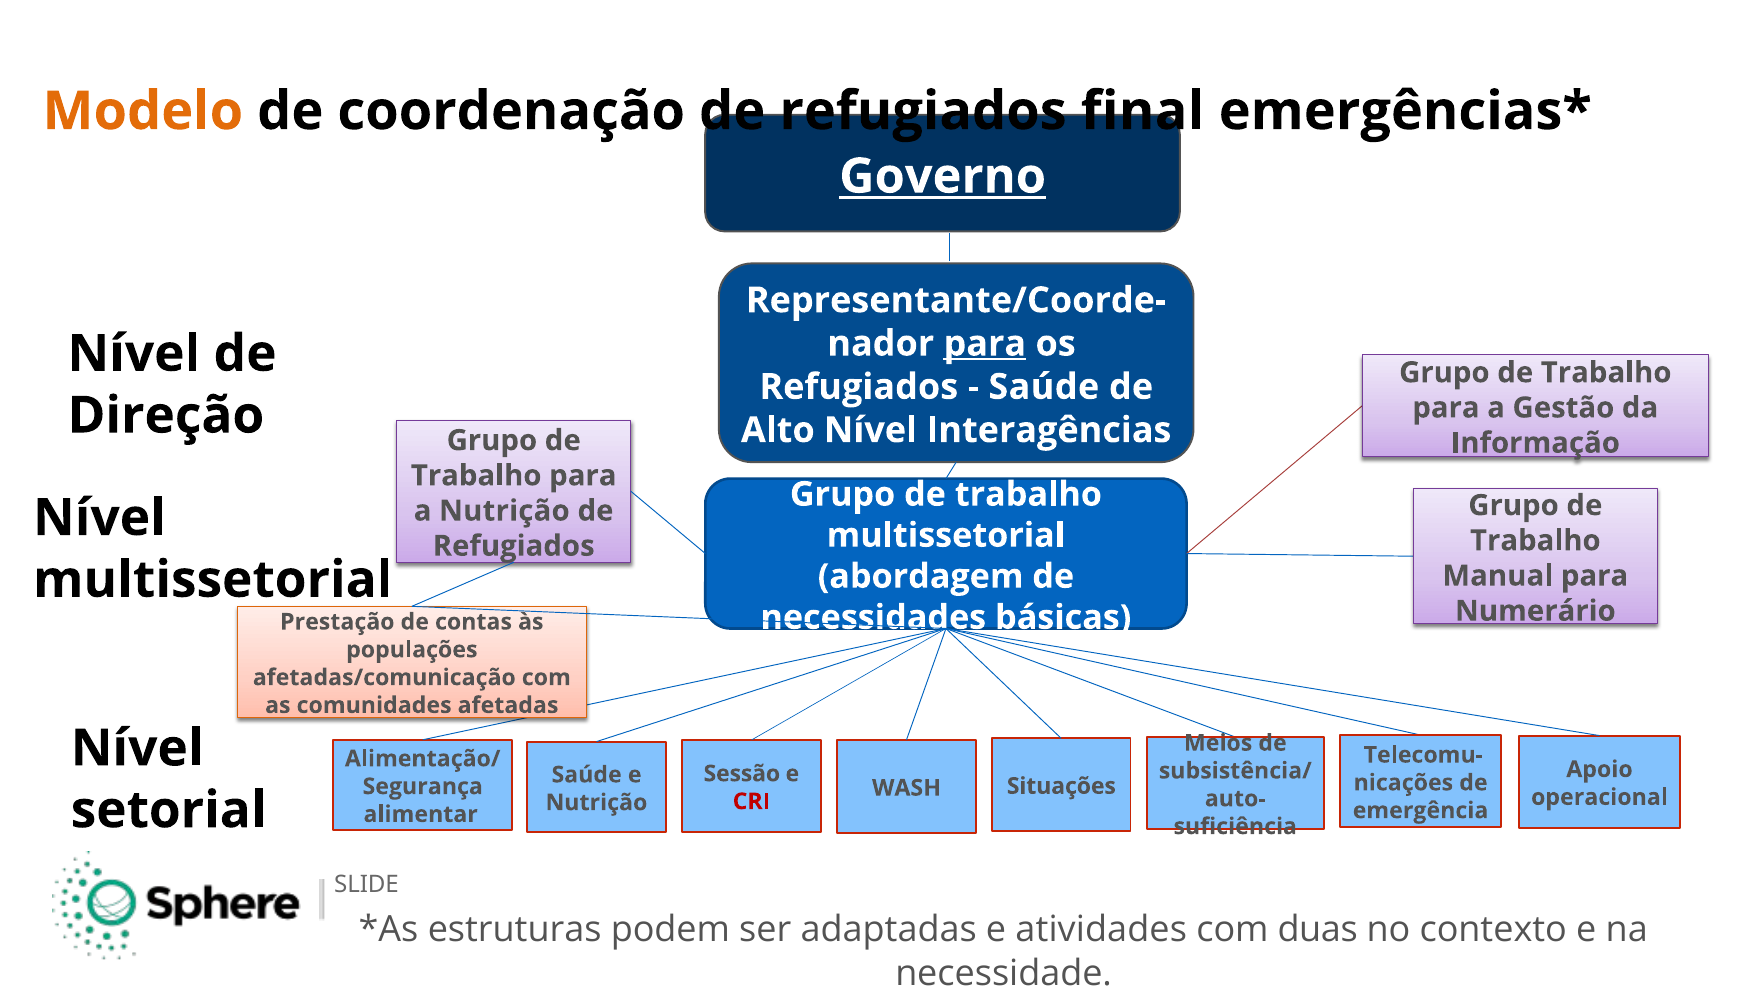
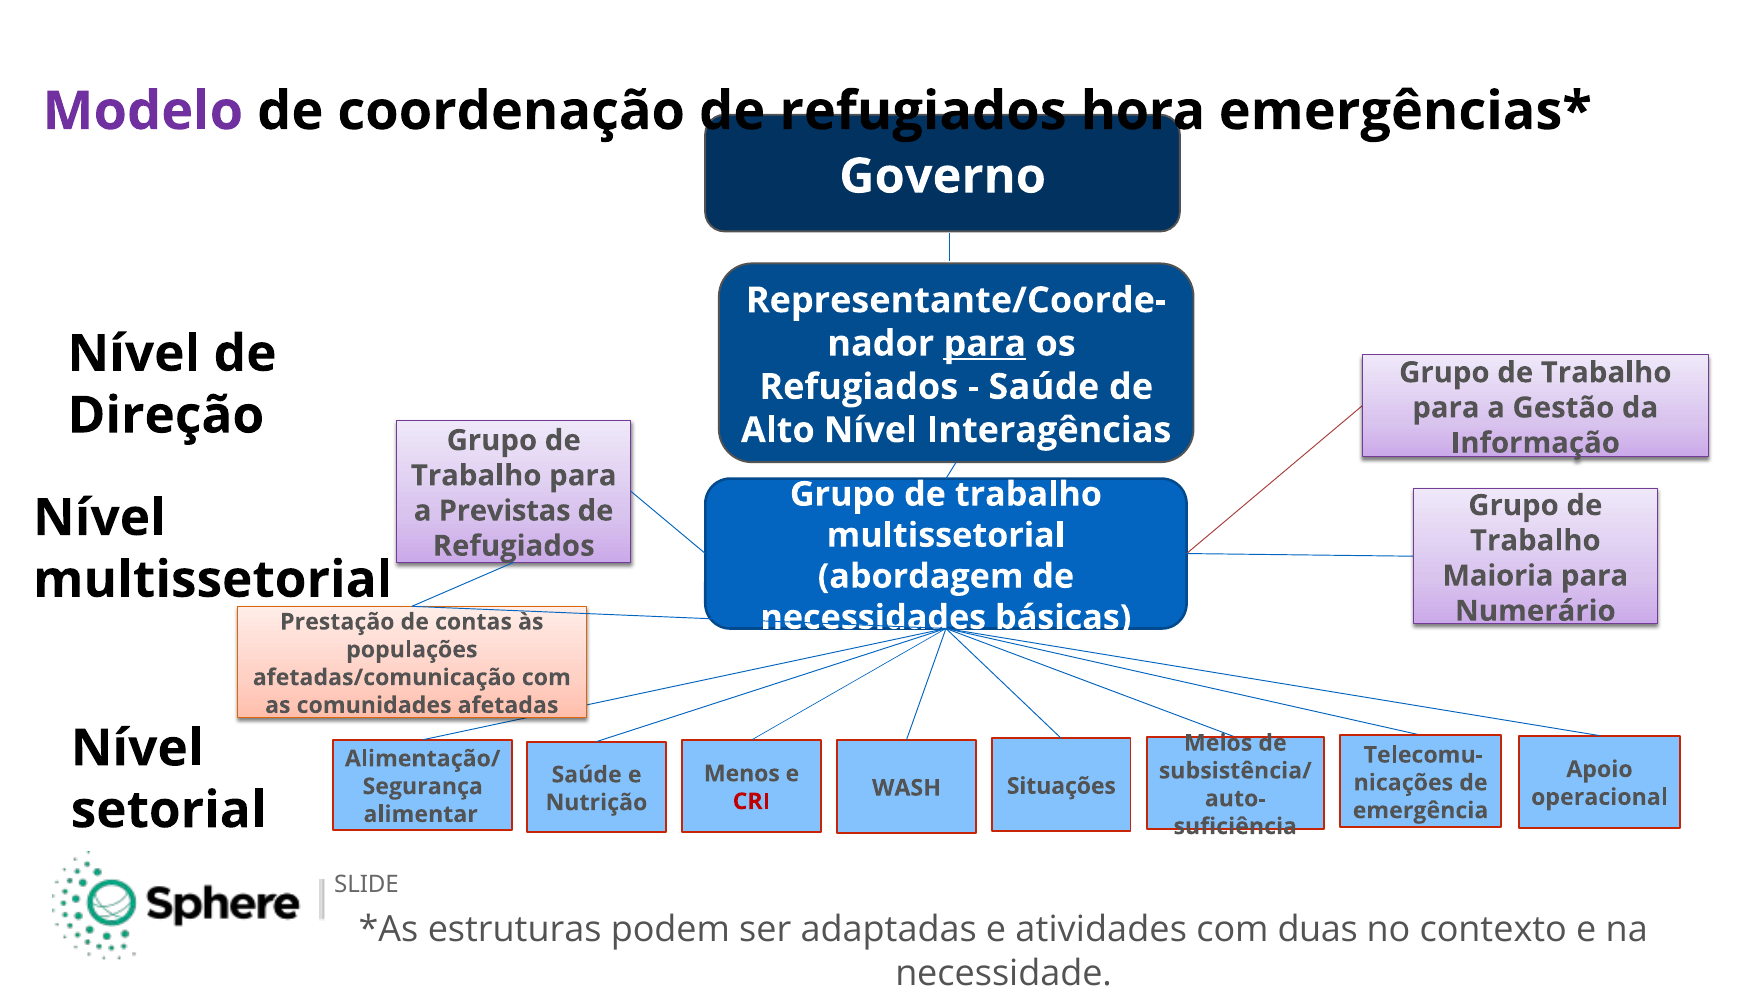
Modelo colour: orange -> purple (143, 111)
final: final -> hora (1143, 111)
Governo underline: present -> none (943, 176)
a Nutrição: Nutrição -> Previstas (505, 511)
Manual: Manual -> Maioria (1498, 576)
Sessão: Sessão -> Menos (742, 774)
